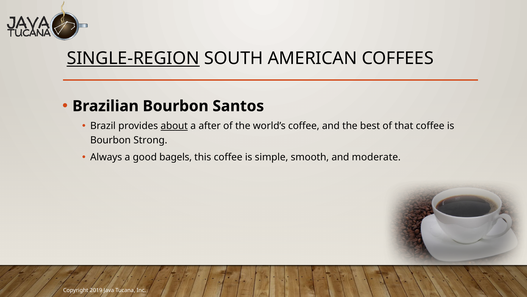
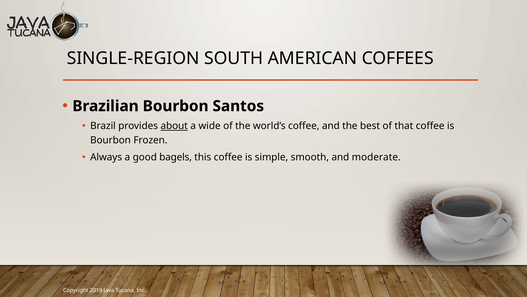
SINGLE-REGION underline: present -> none (133, 58)
after: after -> wide (210, 126)
Strong: Strong -> Frozen (150, 140)
